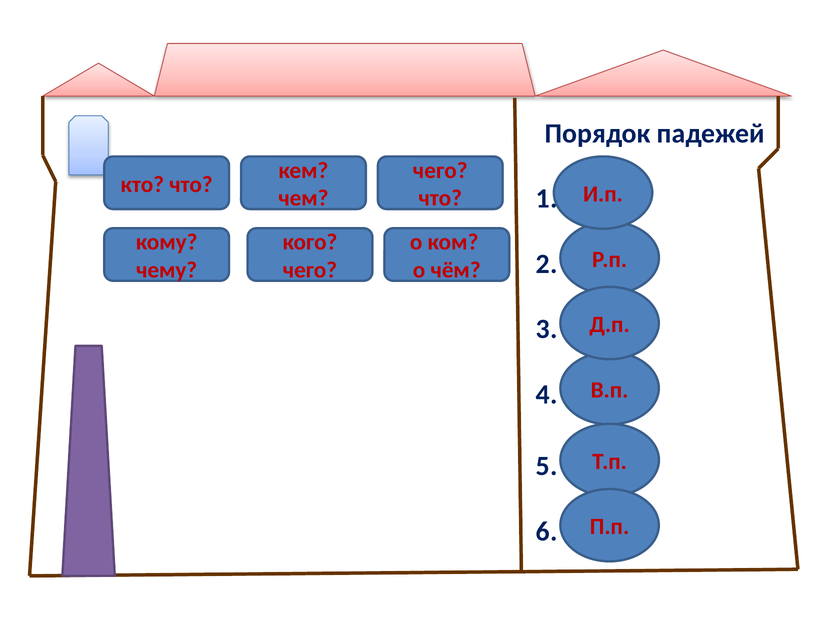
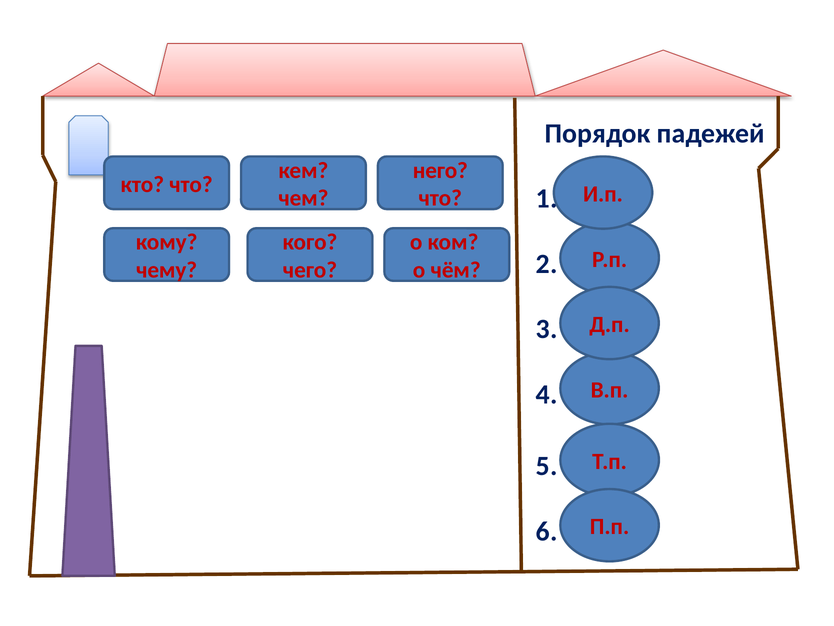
чего: чего -> него (440, 170)
